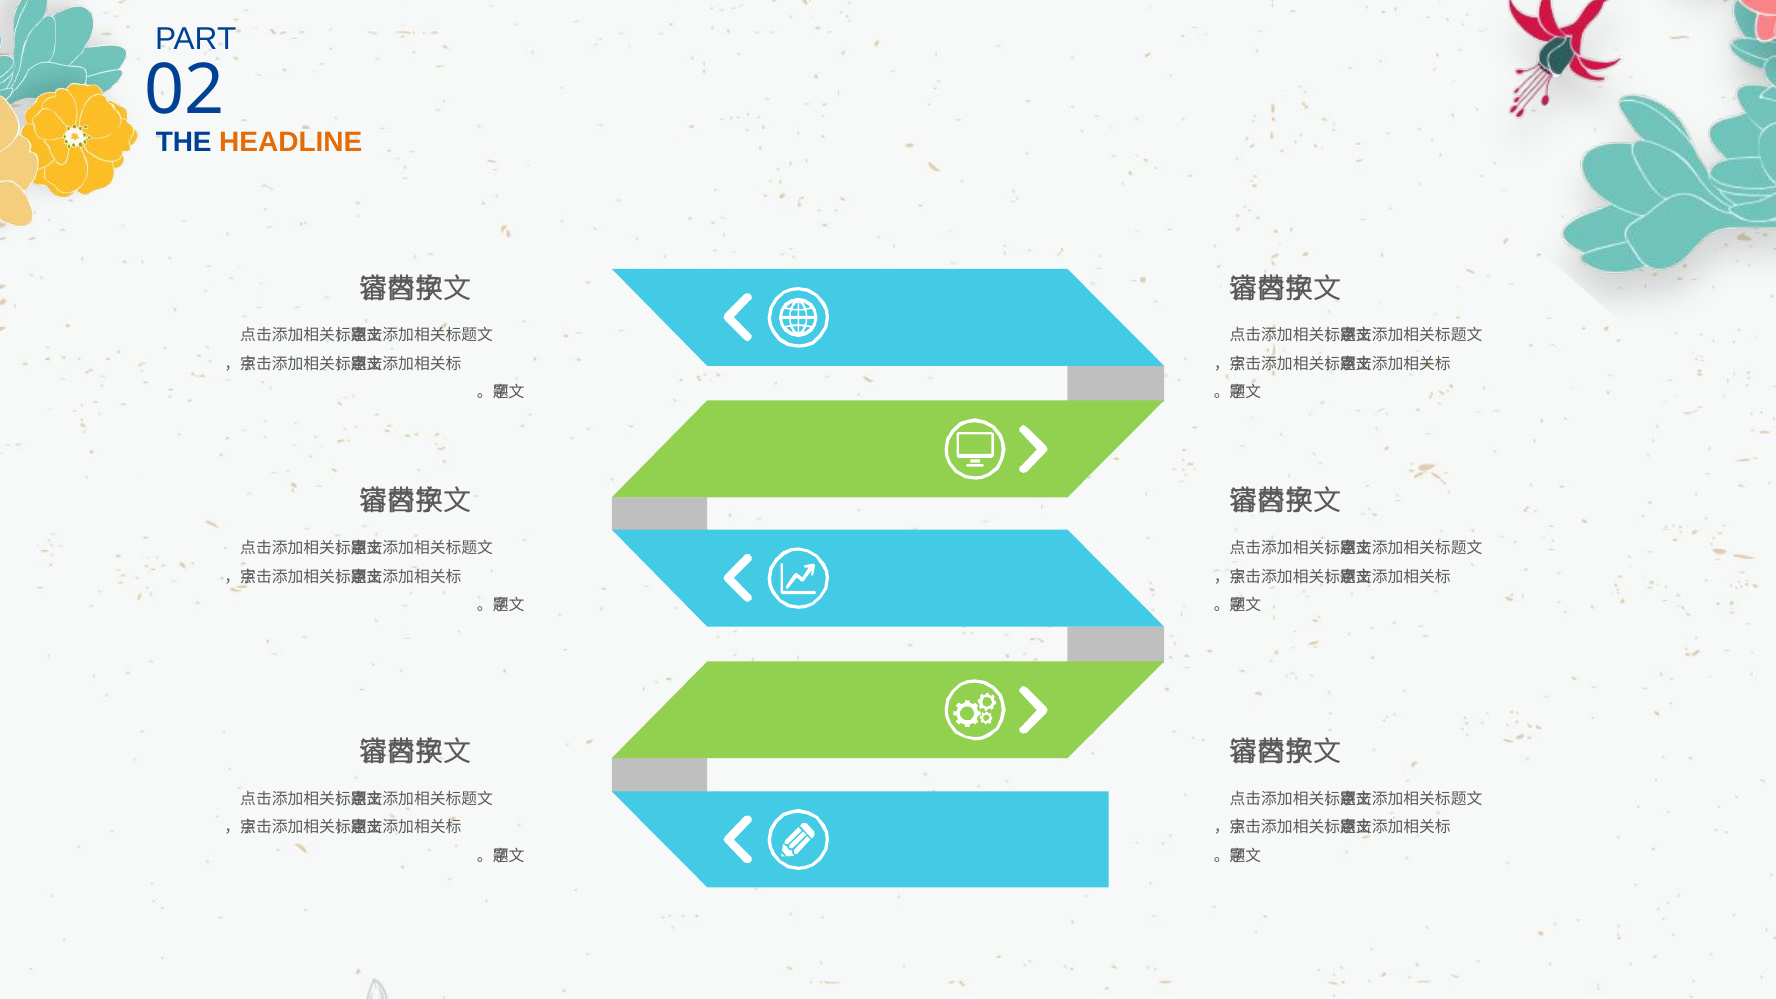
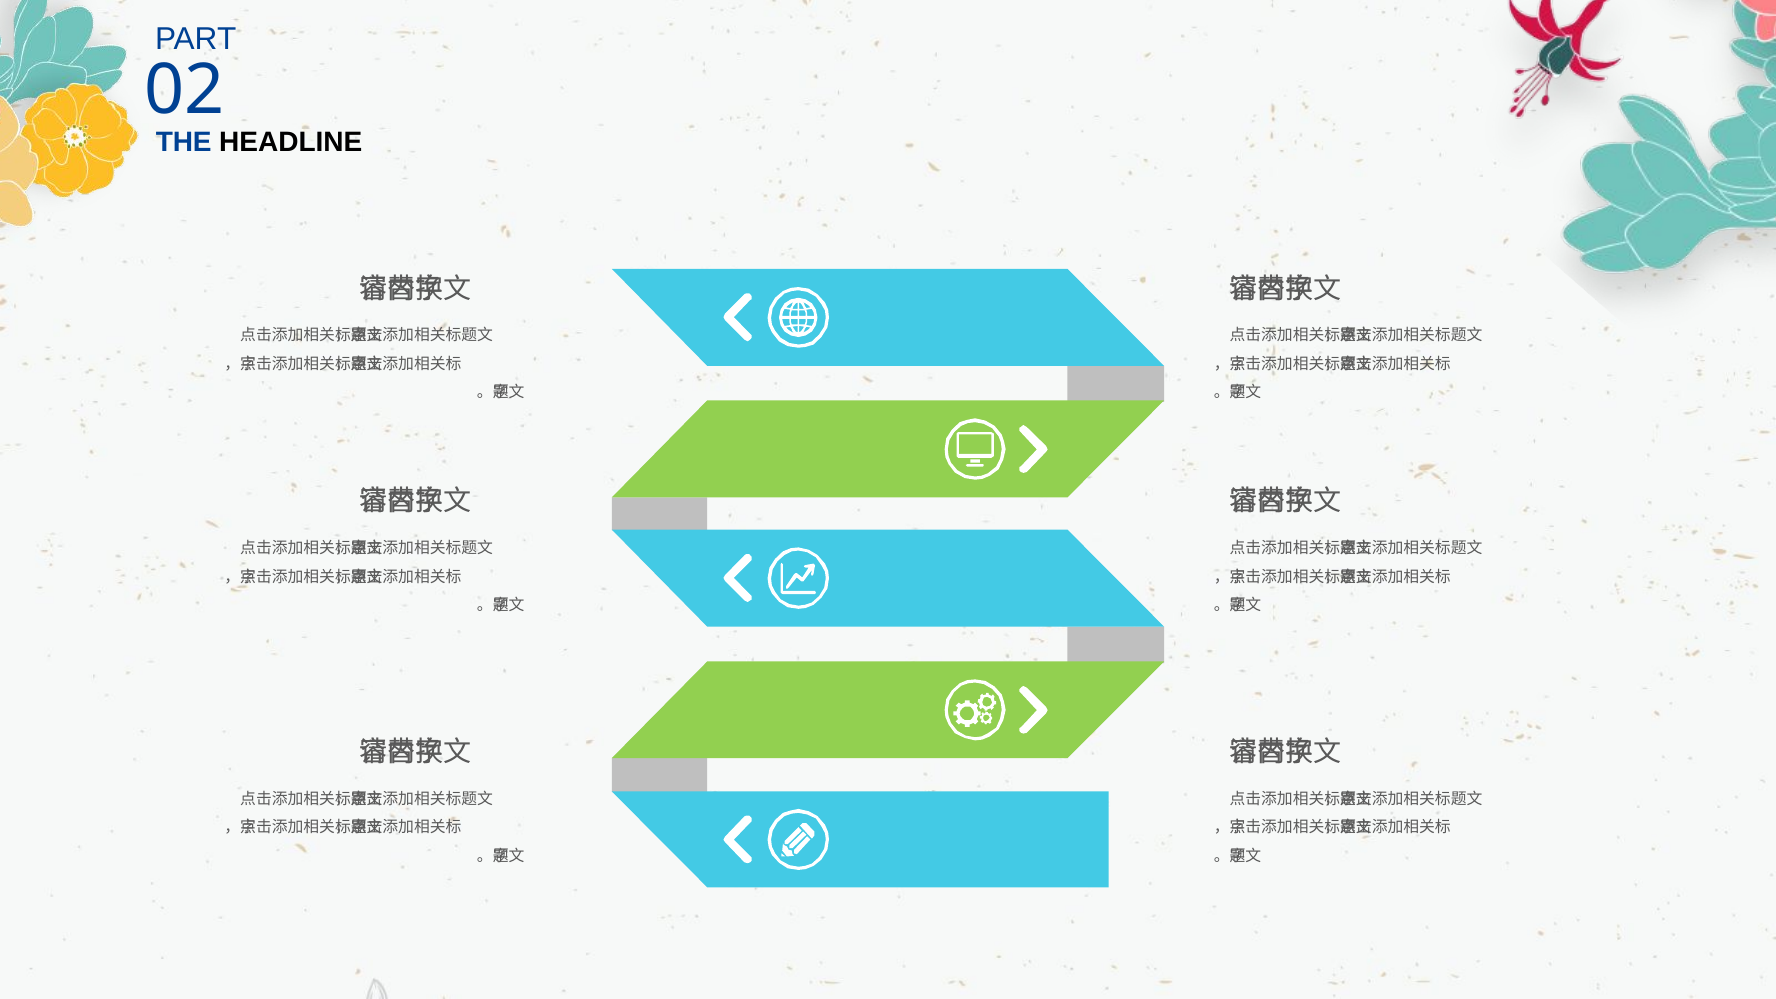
HEADLINE colour: orange -> black (291, 142)
